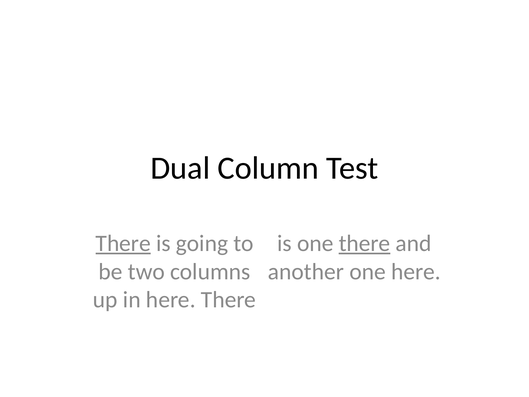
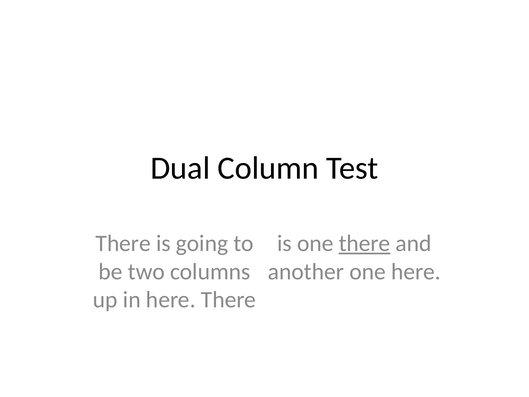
There underline: present -> none (123, 243)
